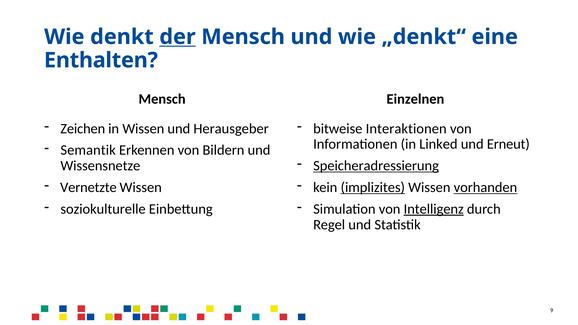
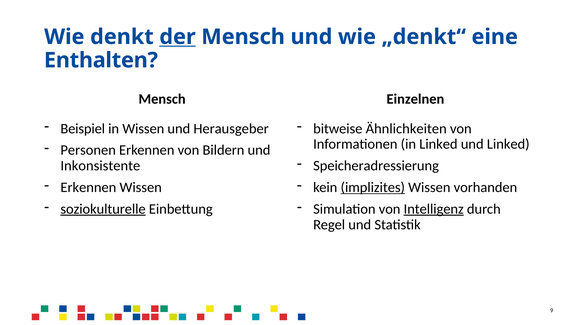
Zeichen: Zeichen -> Beispiel (83, 129)
Interaktionen: Interaktionen -> Ähnlichkeiten (406, 129)
und Erneut: Erneut -> Linked (508, 144)
Semantik: Semantik -> Personen (88, 150)
Speicheradressierung underline: present -> none (376, 166)
Wissensnetze: Wissensnetze -> Inkonsistente (100, 166)
Vernetzte: Vernetzte -> Erkennen (88, 188)
vorhanden underline: present -> none (485, 188)
soziokulturelle underline: none -> present (103, 209)
